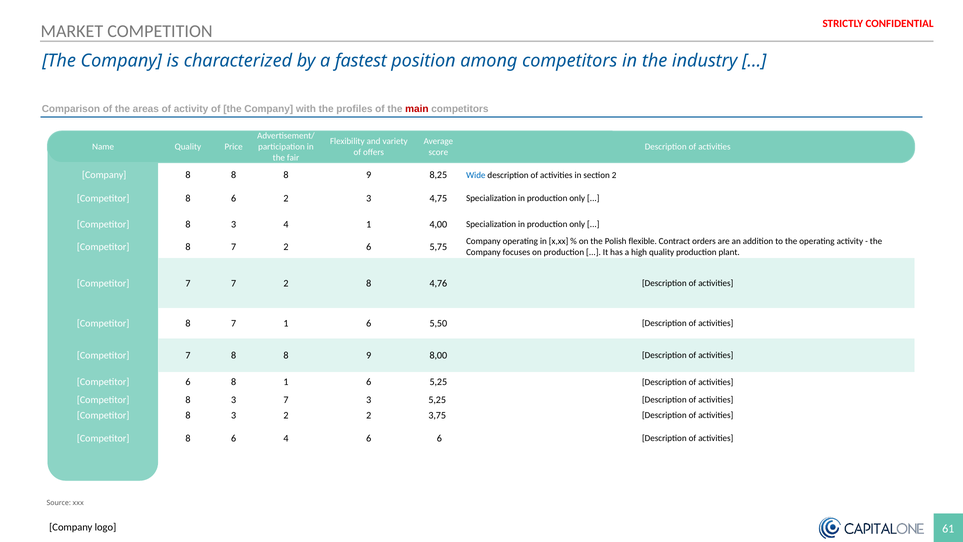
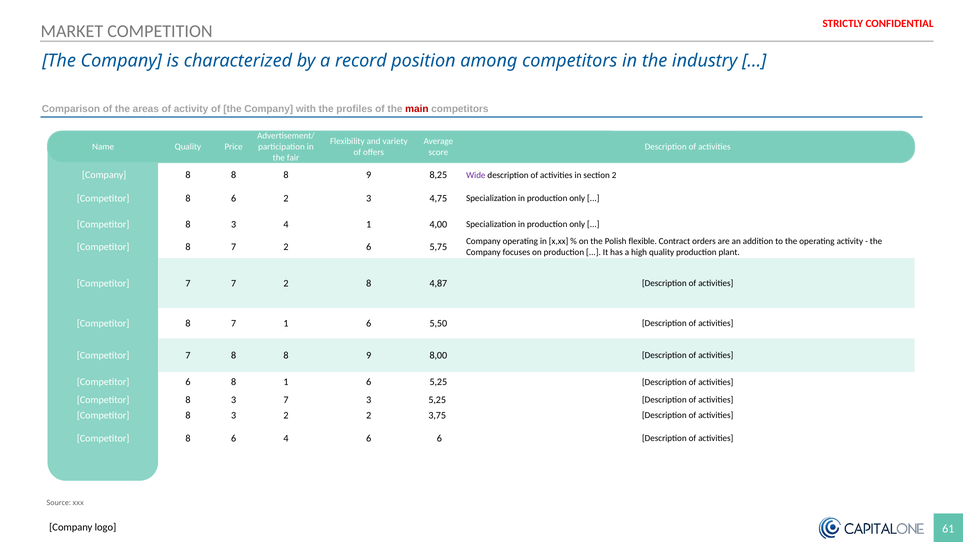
fastest: fastest -> record (361, 61)
Wide colour: blue -> purple (476, 175)
4,76: 4,76 -> 4,87 (438, 283)
